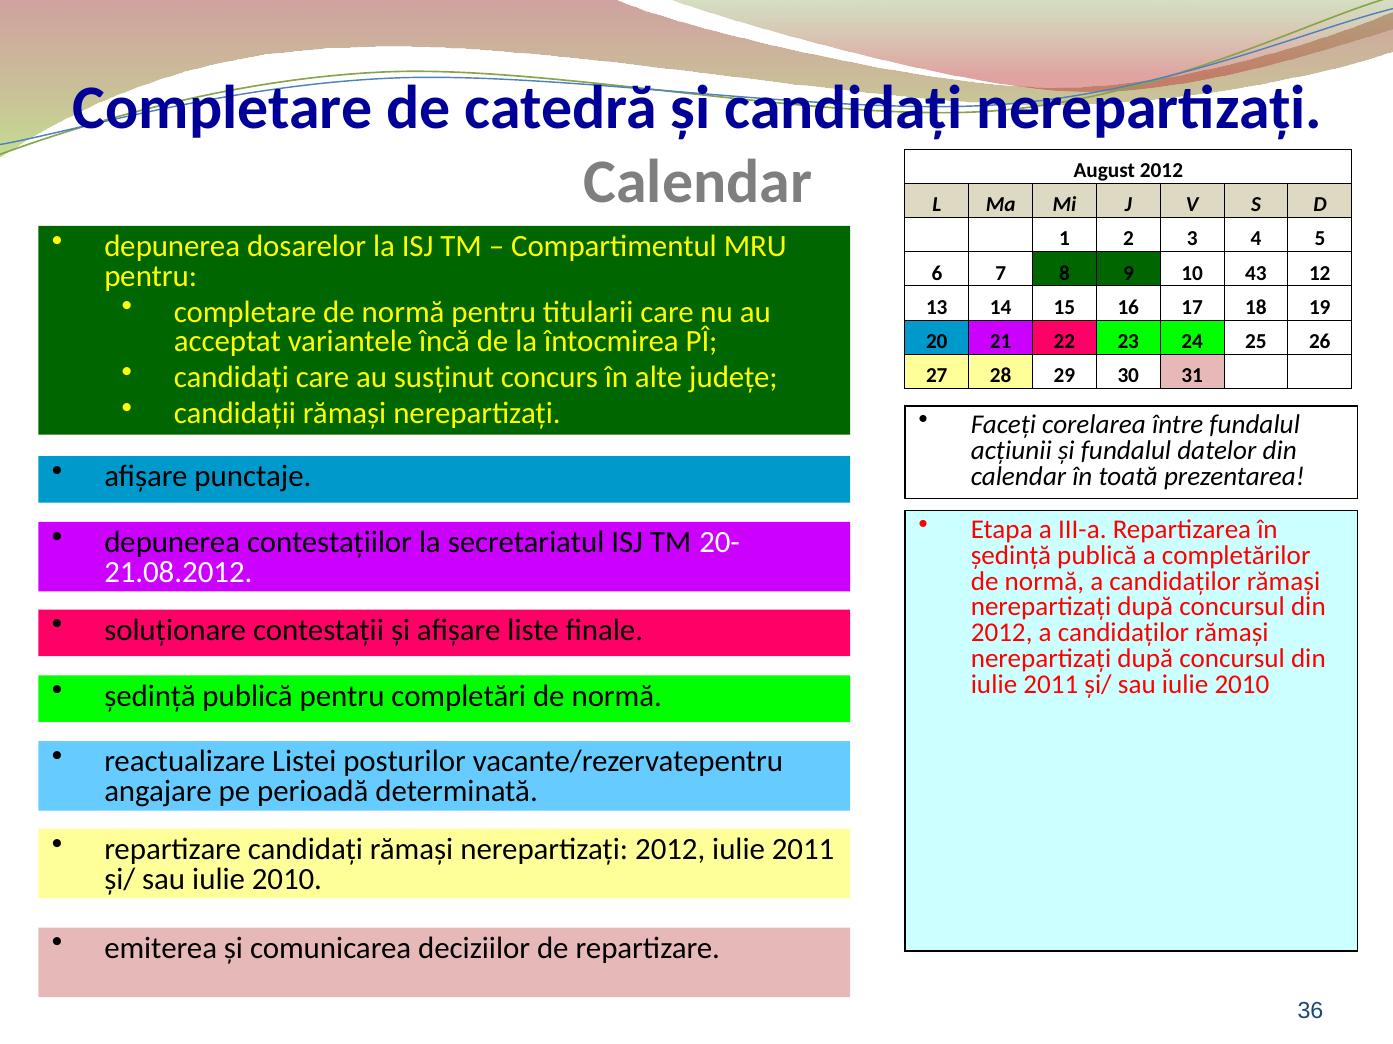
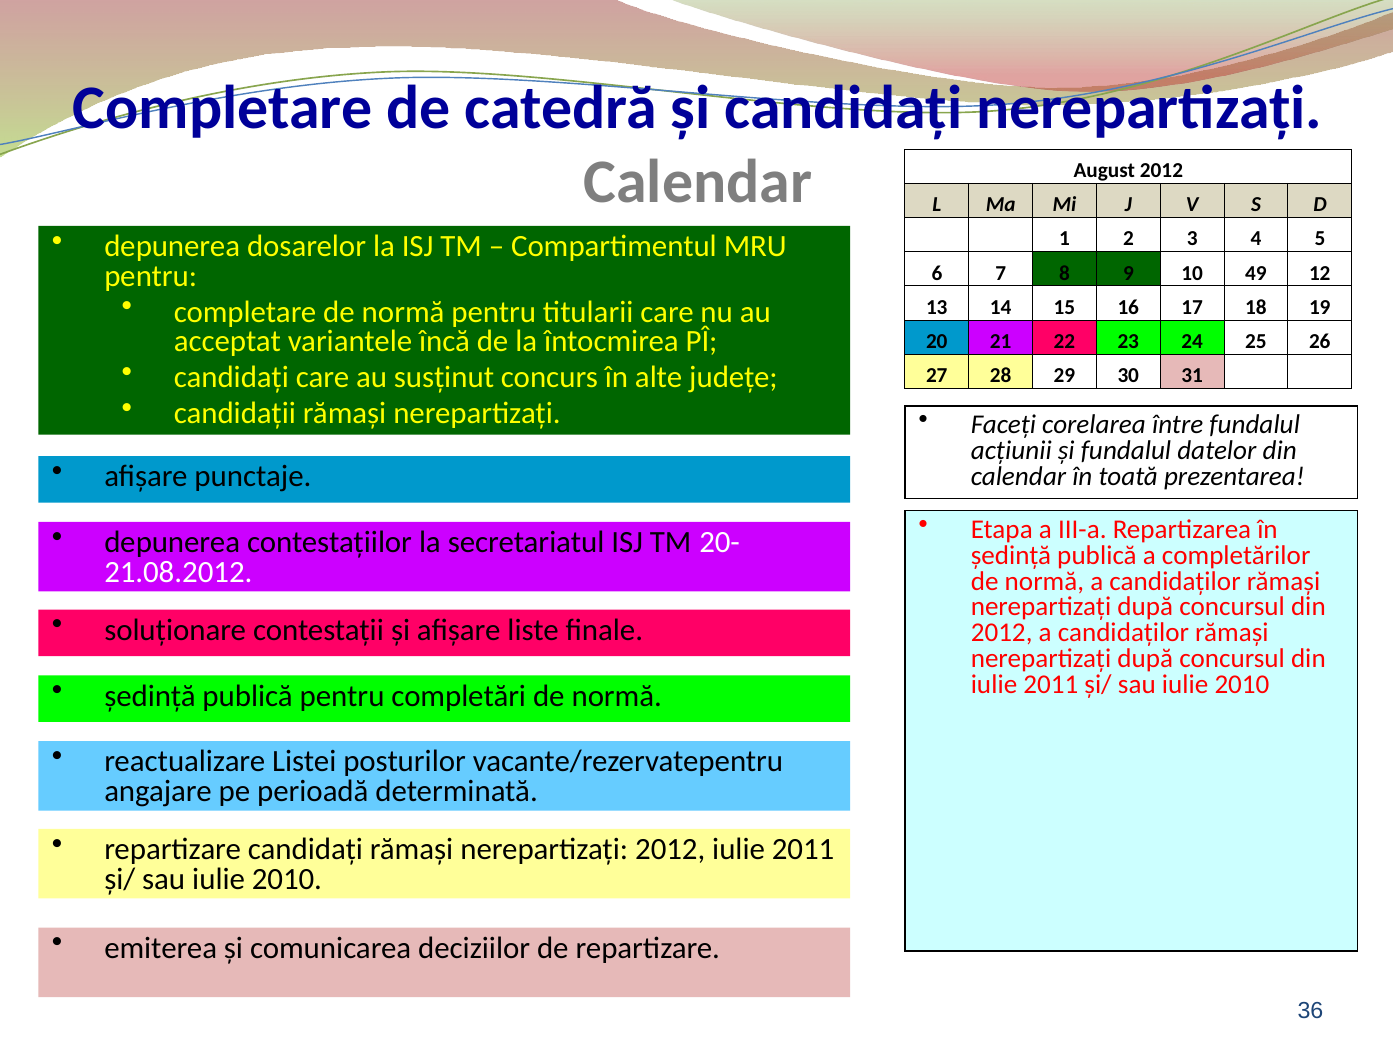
43: 43 -> 49 (1256, 273)
